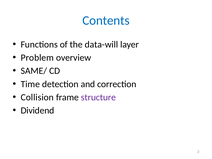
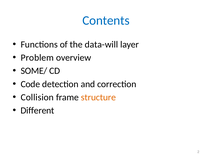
SAME/: SAME/ -> SOME/ (34, 71)
Time: Time -> Code (30, 84)
structure colour: purple -> orange (98, 97)
Dividend: Dividend -> Different (37, 110)
